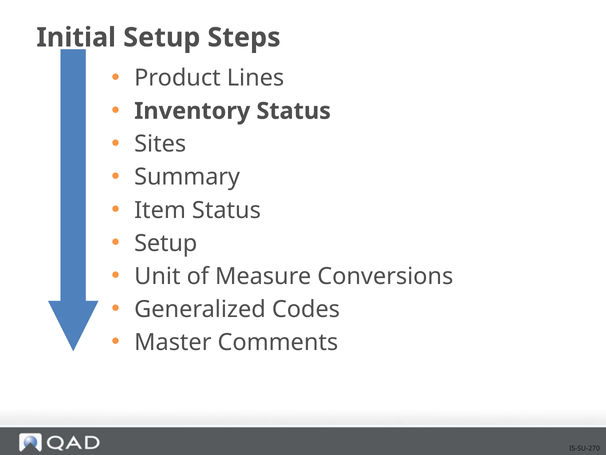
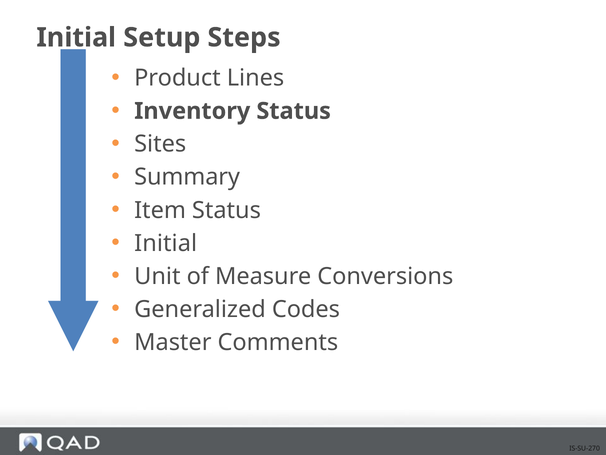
Setup: Setup -> Initial (166, 243)
